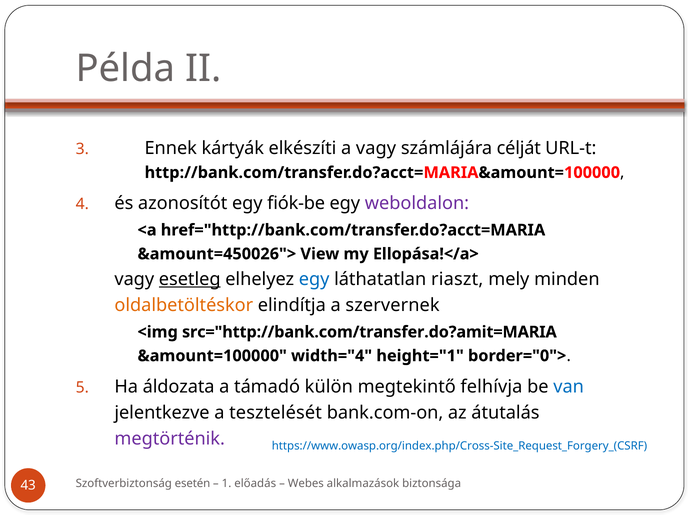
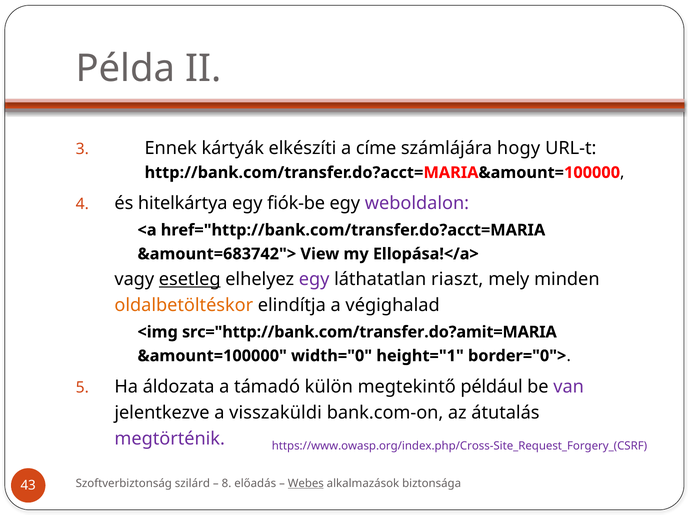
a vagy: vagy -> címe (376, 148)
célját: célját -> hogy (519, 148)
azonosítót: azonosítót -> hitelkártya (183, 203)
&amount=450026">: &amount=450026"> -> &amount=683742"> (217, 254)
egy colour: blue -> purple (314, 279)
szervernek: szervernek -> végighalad (393, 305)
width="4: width="4 -> width="0 (332, 356)
felhívja: felhívja -> például (492, 386)
van colour: blue -> purple (569, 386)
tesztelését: tesztelését -> visszaküldi (276, 413)
https://www.owasp.org/index.php/Cross-Site_Request_Forgery_(CSRF colour: blue -> purple (459, 446)
esetén: esetén -> szilárd (192, 483)
1: 1 -> 8 (227, 483)
Webes underline: none -> present (306, 483)
